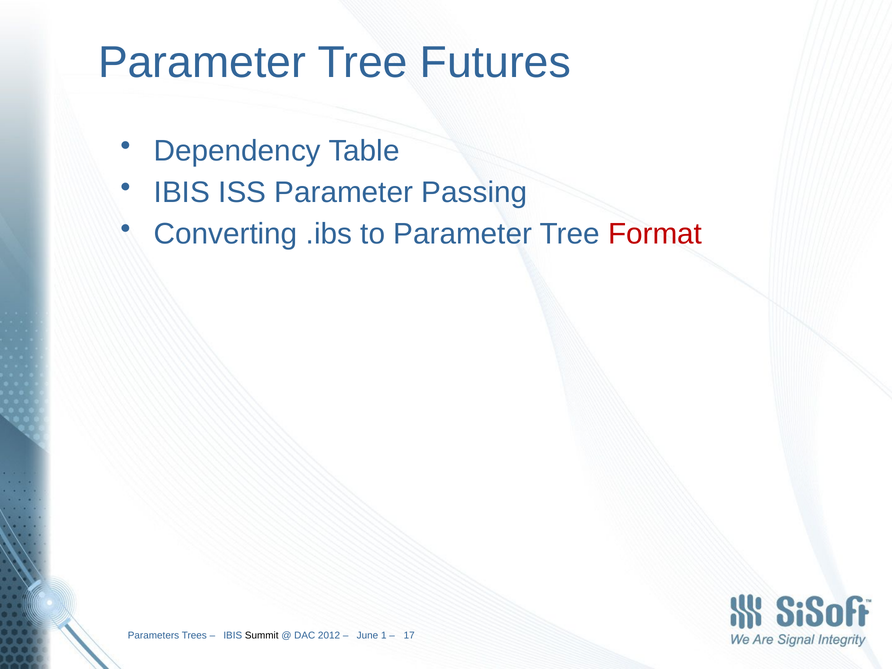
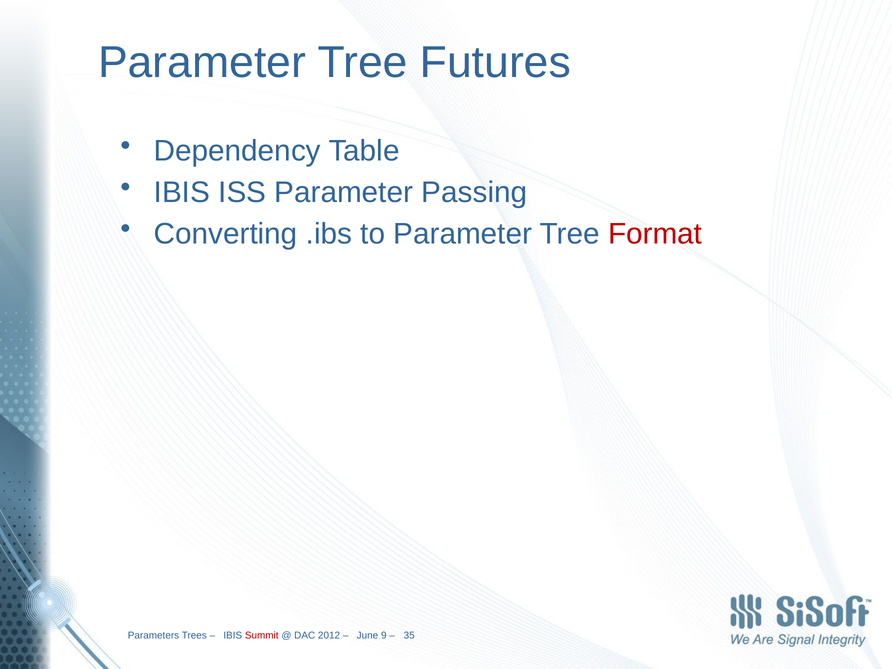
Summit colour: black -> red (262, 635)
1: 1 -> 9 (384, 635)
17: 17 -> 35 (409, 635)
